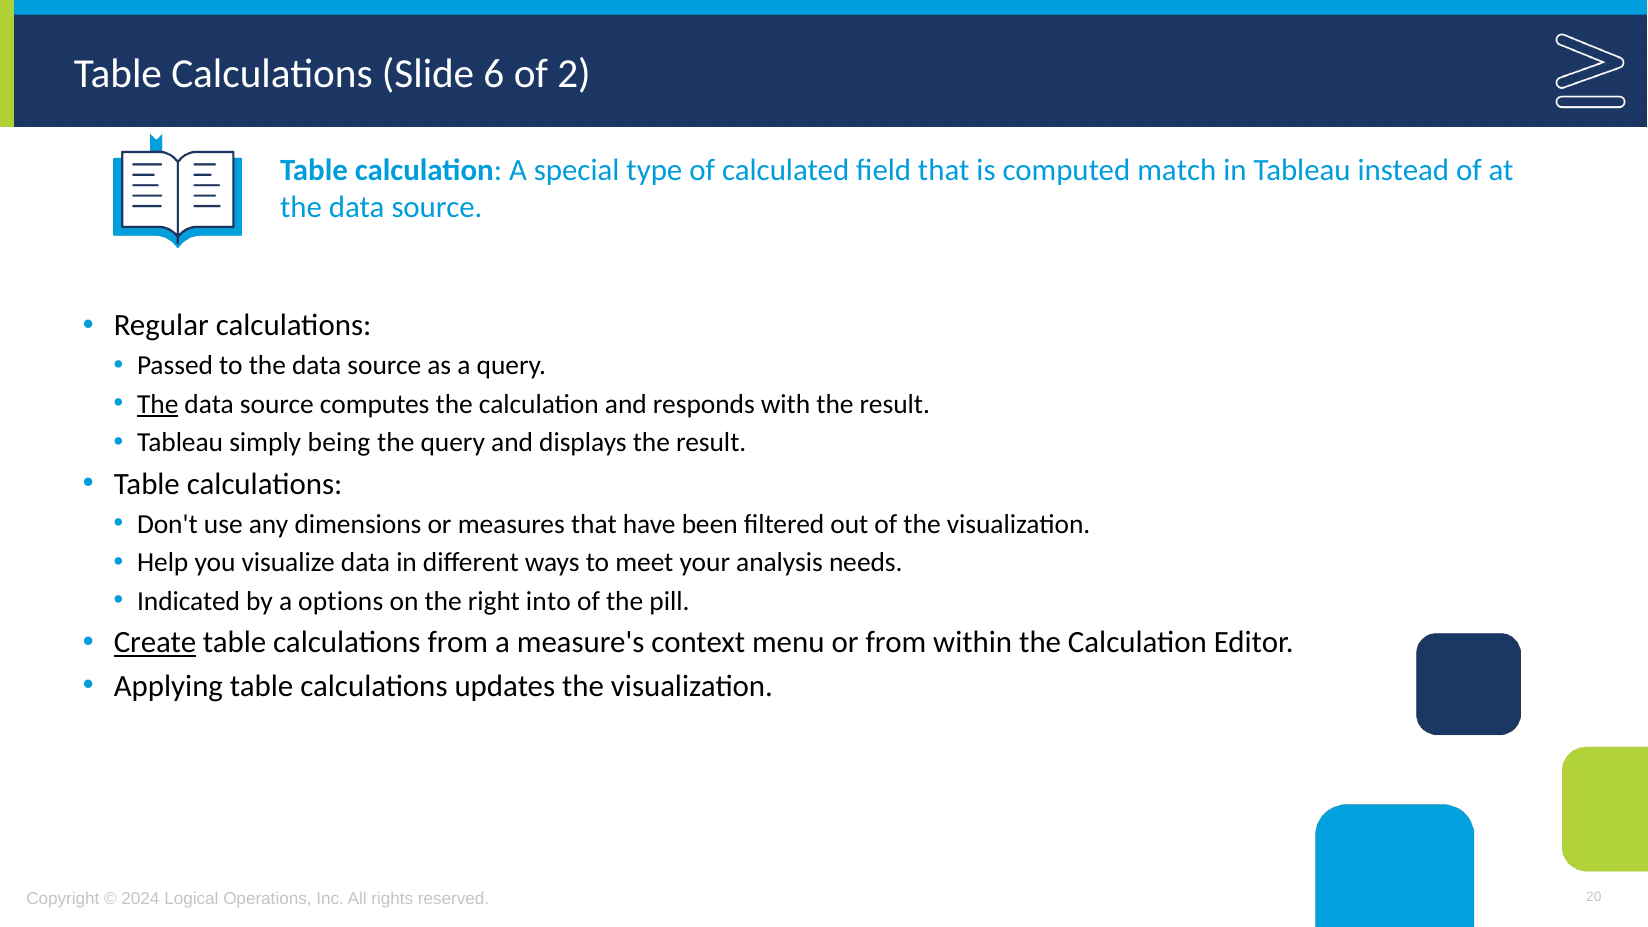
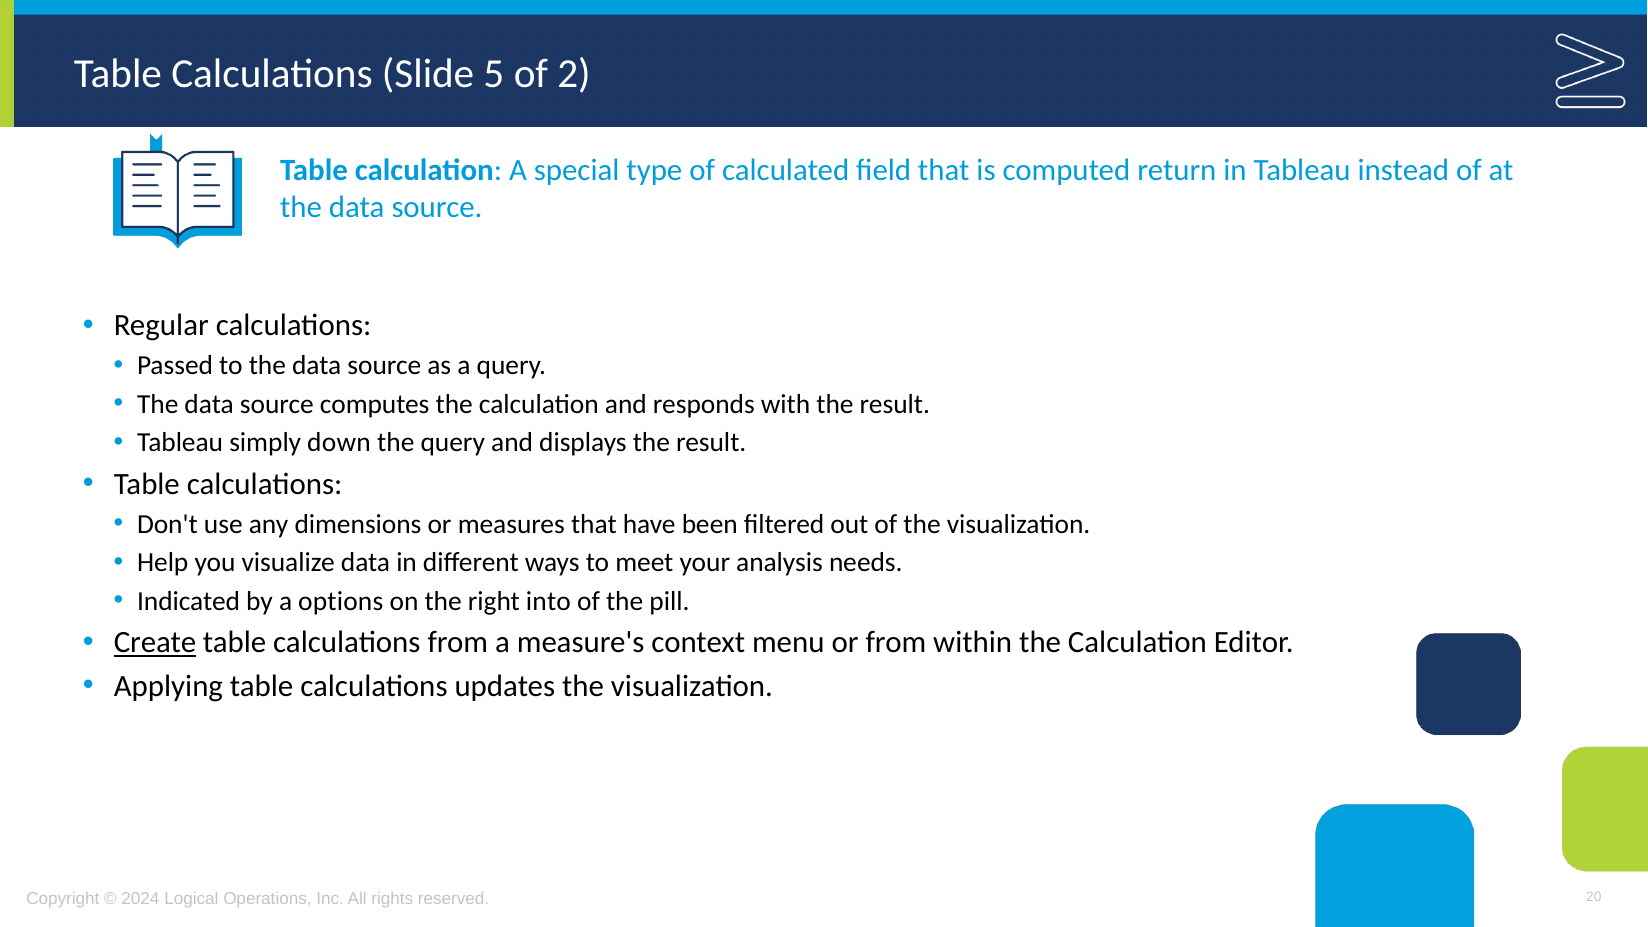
6: 6 -> 5 (494, 74)
match: match -> return (1177, 170)
The underline: present -> none (158, 404)
being: being -> down (339, 443)
